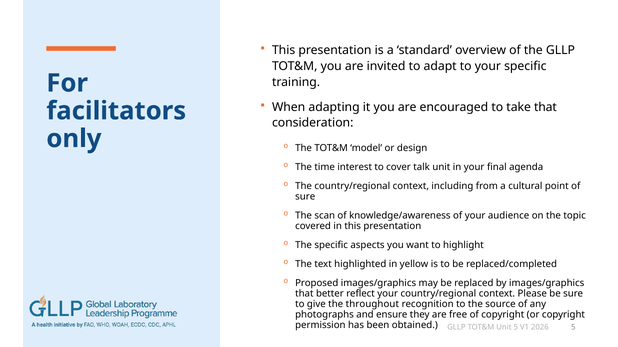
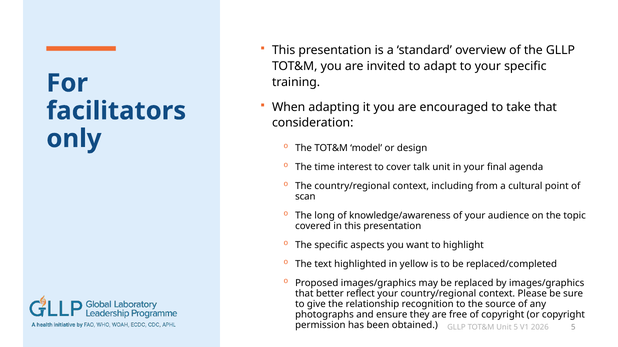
sure: sure -> scan (305, 197)
scan: scan -> long (325, 216)
throughout: throughout -> relationship (372, 305)
